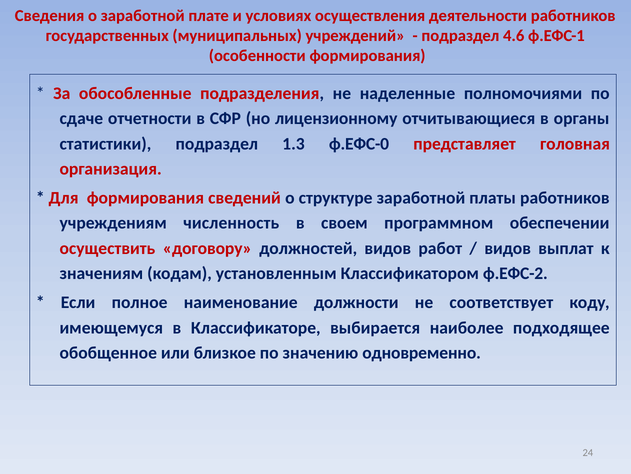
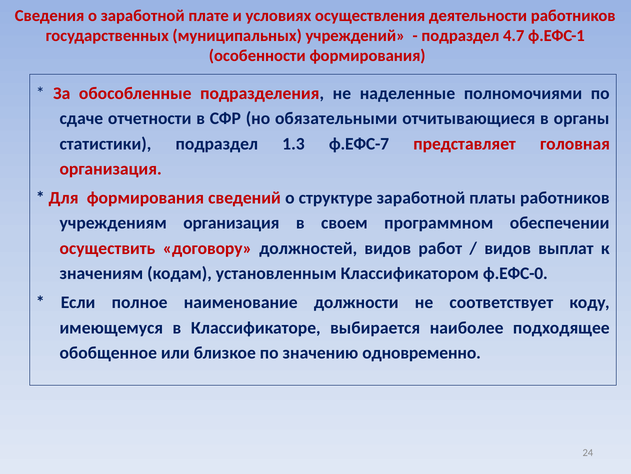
4.6: 4.6 -> 4.7 (514, 36)
лицензионному: лицензионному -> обязательными (336, 118)
ф.ЕФС-0: ф.ЕФС-0 -> ф.ЕФС-7 (359, 144)
учреждениям численность: численность -> организация (231, 223)
ф.ЕФС-2: ф.ЕФС-2 -> ф.ЕФС-0 (515, 273)
